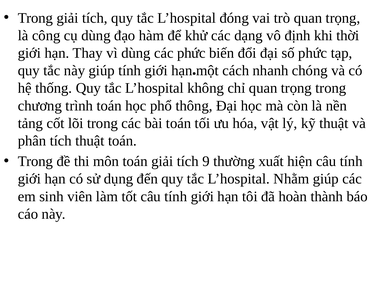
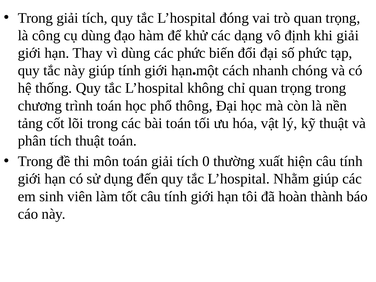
khi thời: thời -> giải (348, 35)
9: 9 -> 0 (206, 161)
